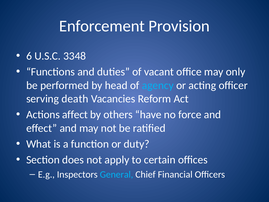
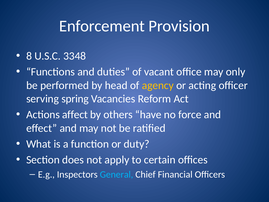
6: 6 -> 8 (29, 56)
agency colour: light blue -> yellow (158, 85)
death: death -> spring (75, 99)
